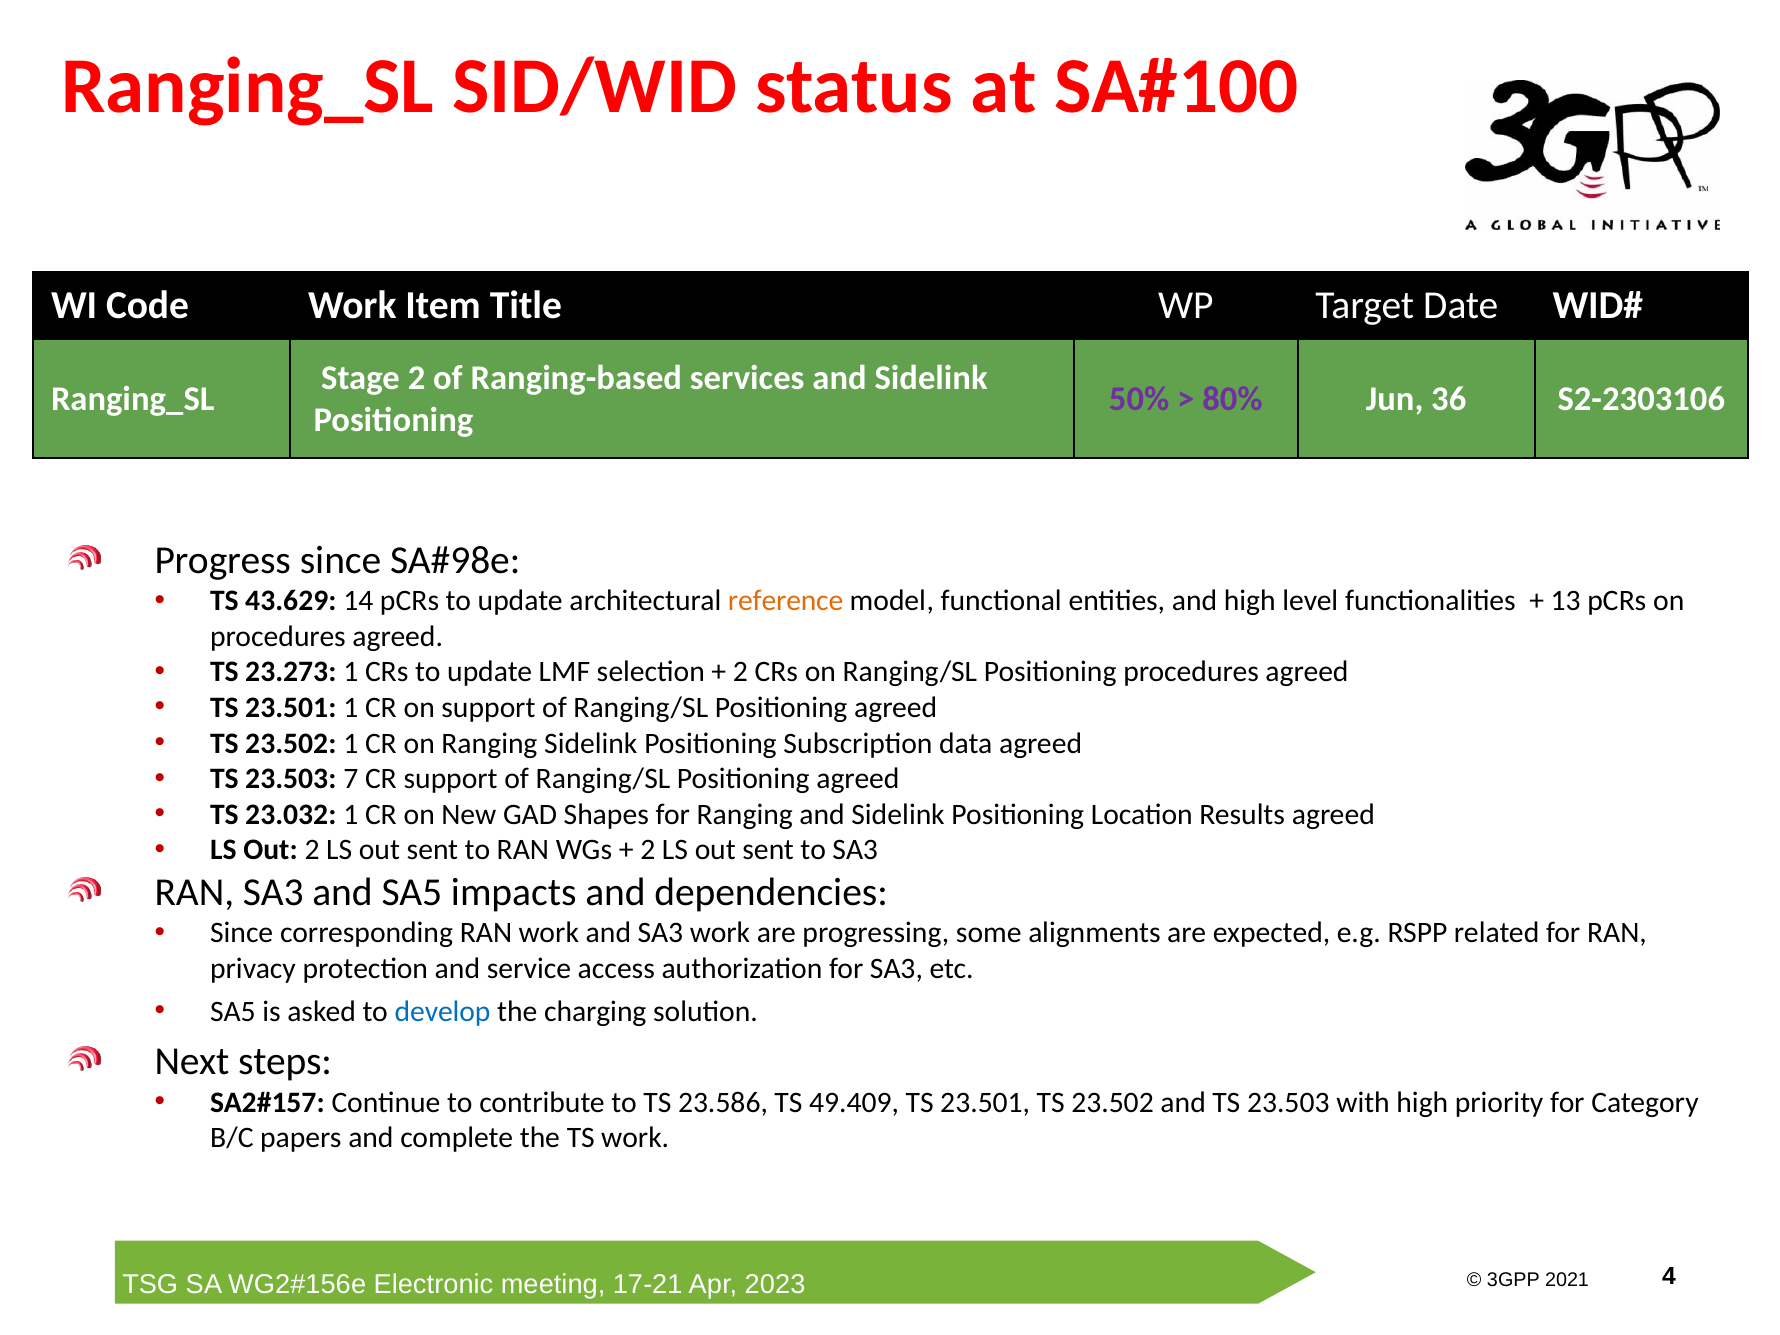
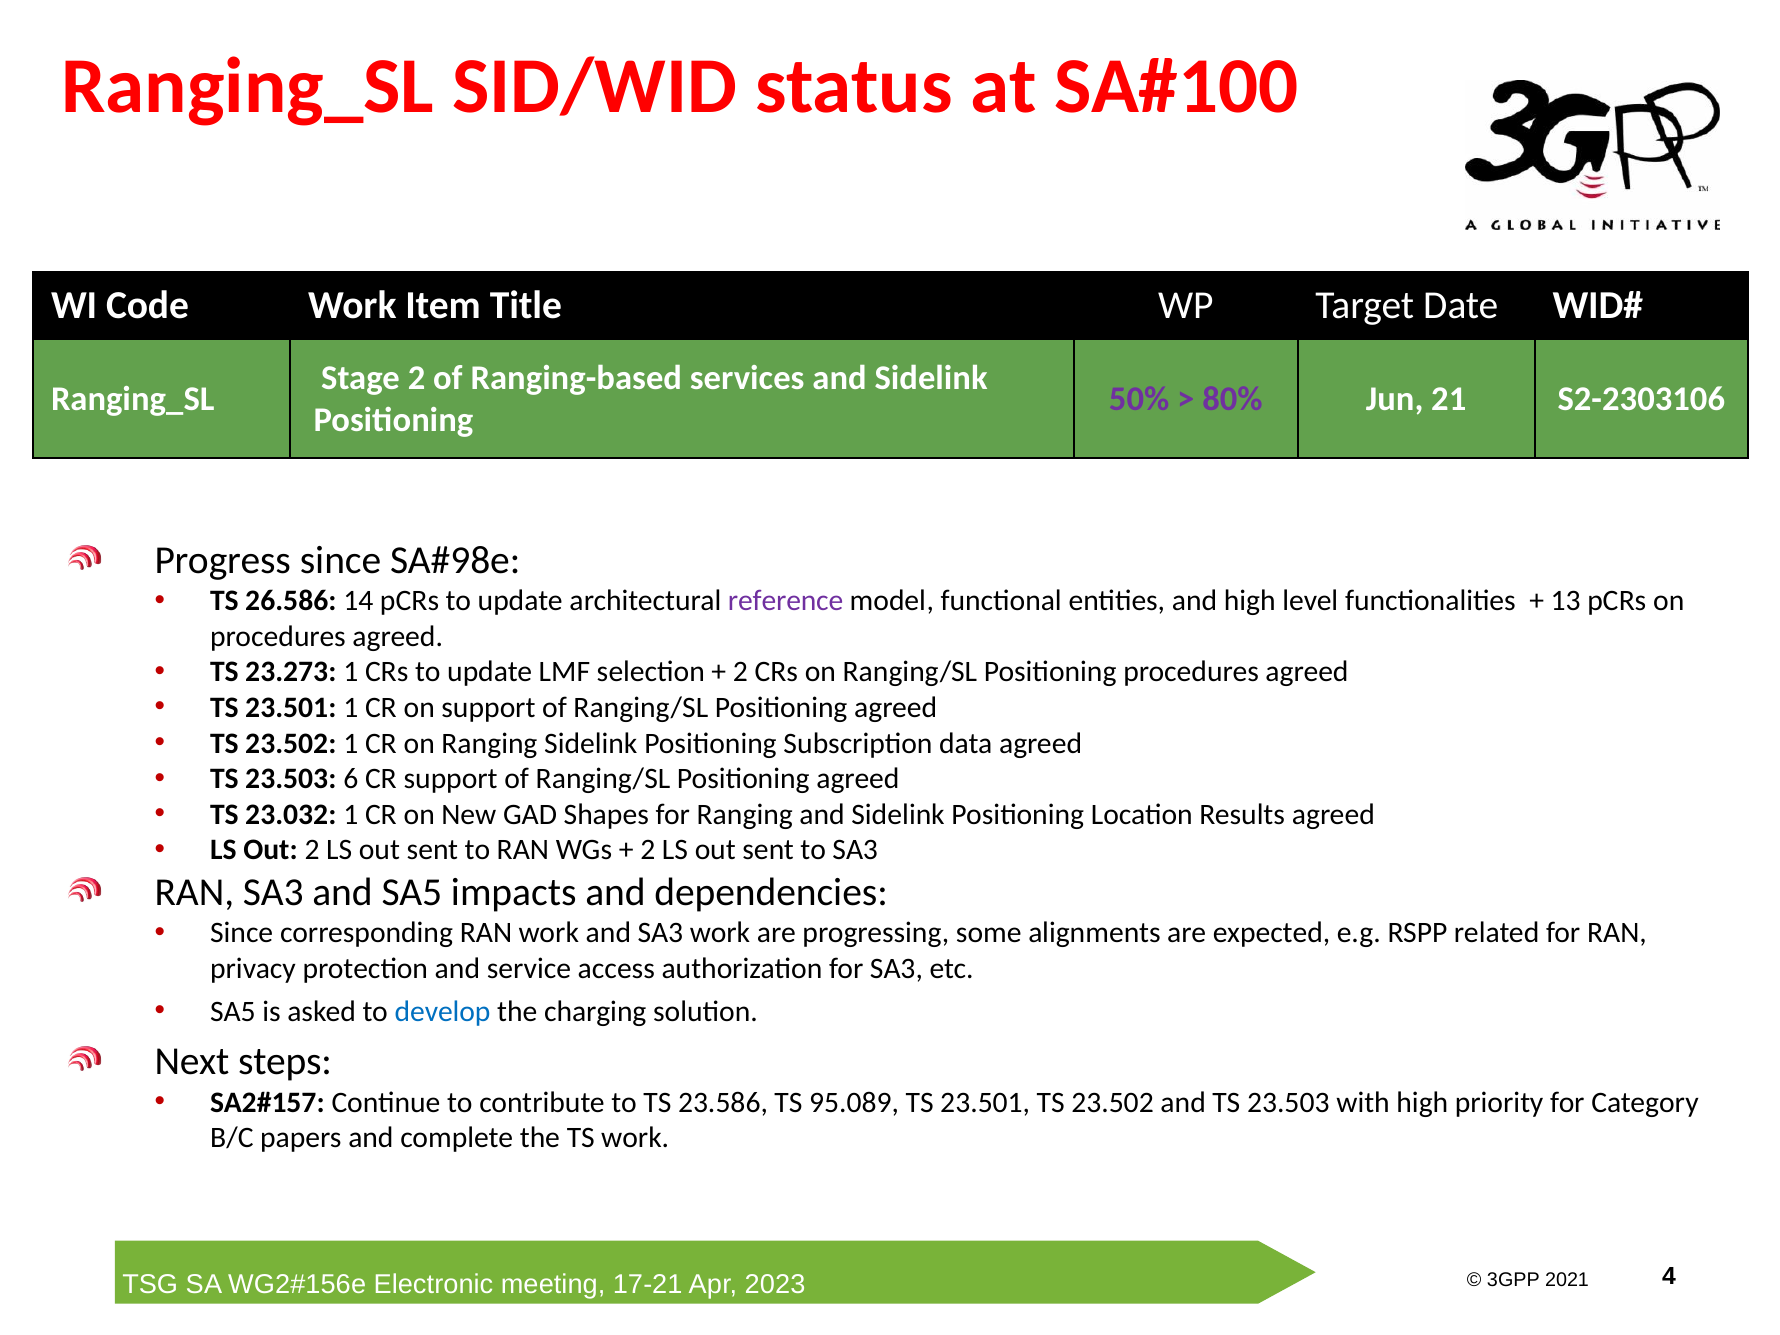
36: 36 -> 21 (1449, 399)
43.629: 43.629 -> 26.586 (291, 601)
reference colour: orange -> purple (786, 601)
7: 7 -> 6 (351, 779)
49.409: 49.409 -> 95.089 (854, 1102)
